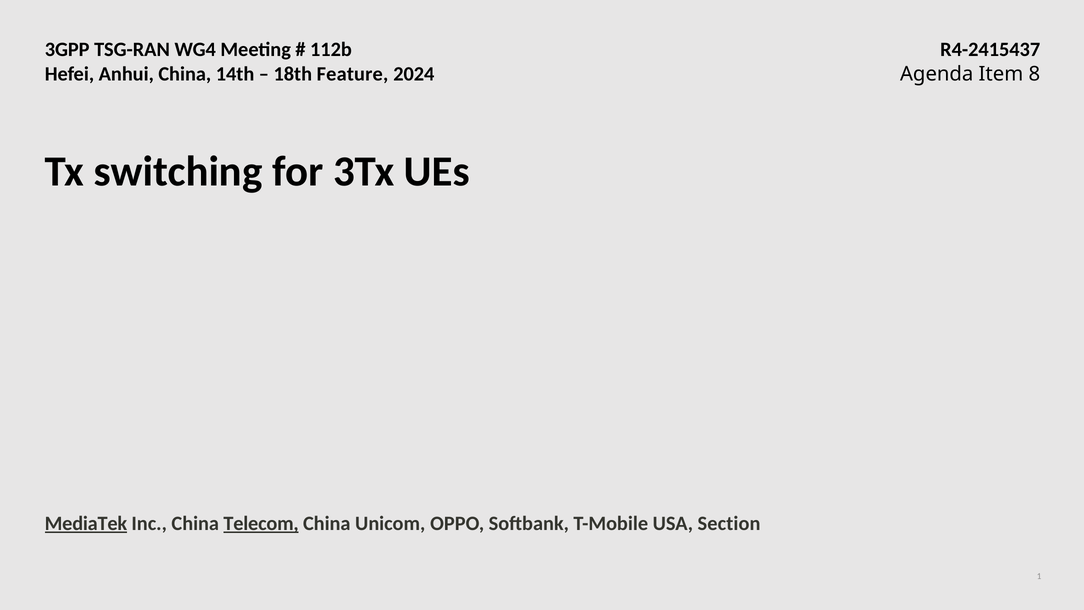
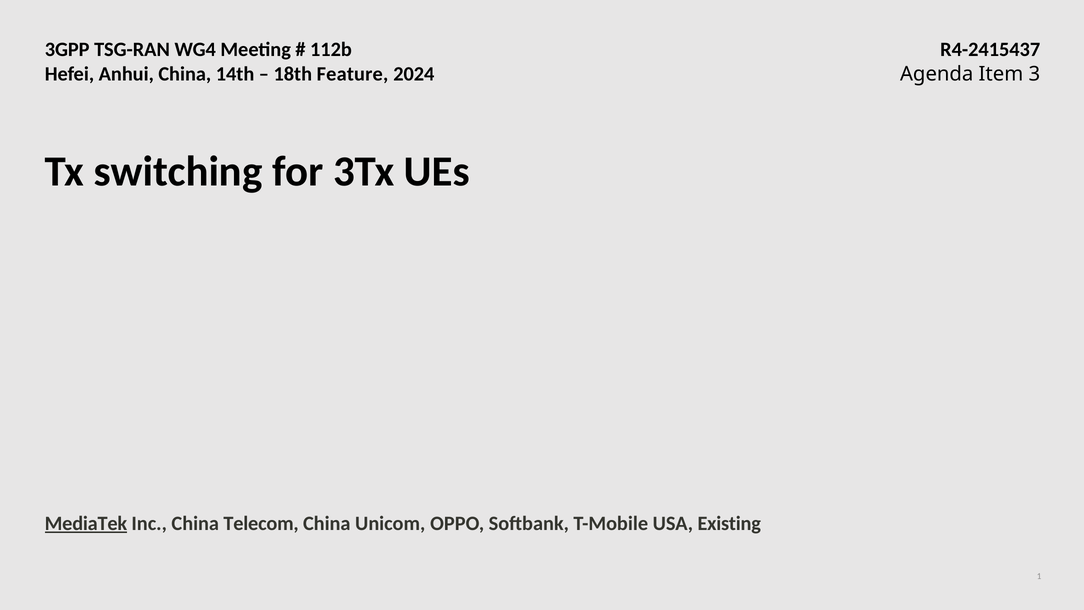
8: 8 -> 3 (1034, 74)
Telecom underline: present -> none (261, 523)
Section: Section -> Existing (729, 523)
